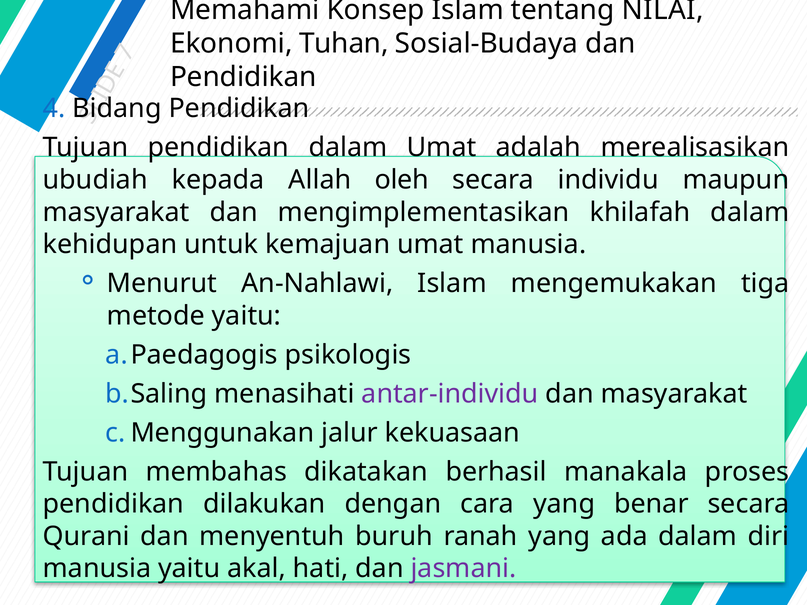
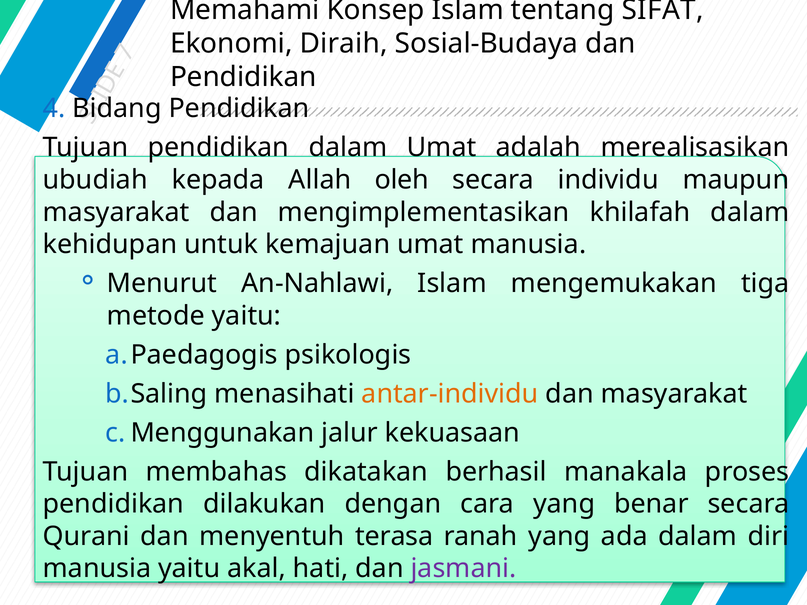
NILAI: NILAI -> SIFAT (663, 10)
Tuhan: Tuhan -> Diraih (344, 44)
antar-individu colour: purple -> orange (450, 394)
buruh: buruh -> terasa (394, 536)
